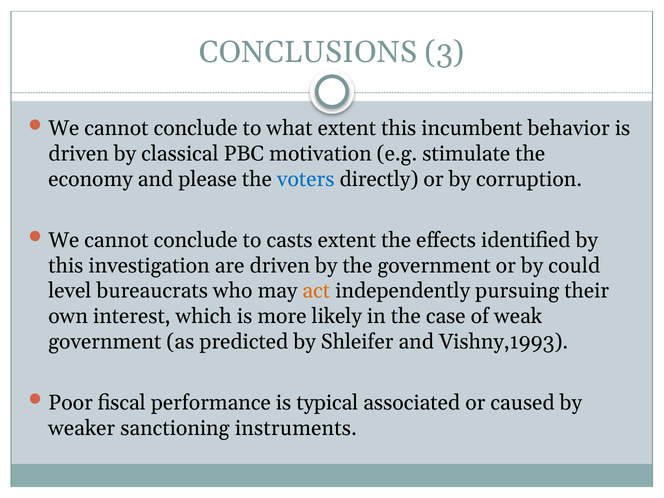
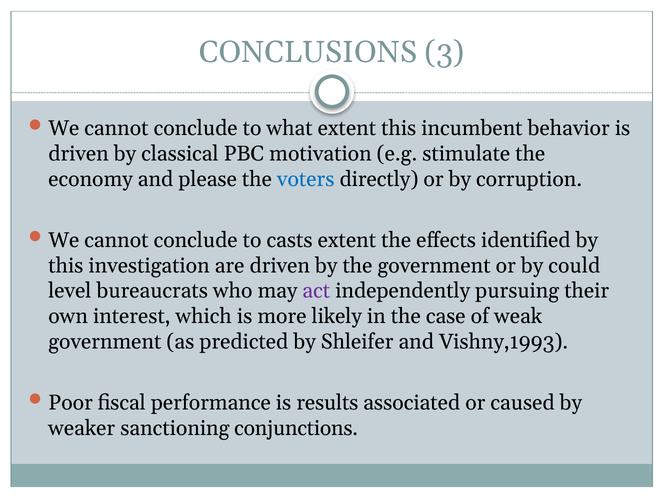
act colour: orange -> purple (316, 291)
typical: typical -> results (327, 403)
instruments: instruments -> conjunctions (296, 428)
